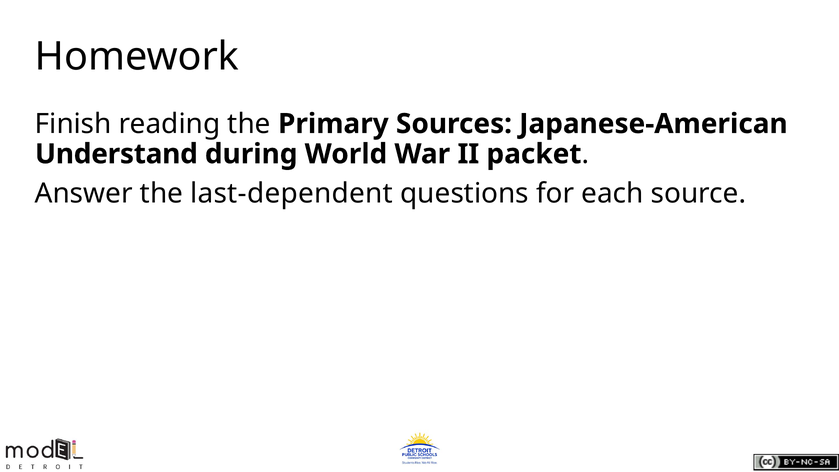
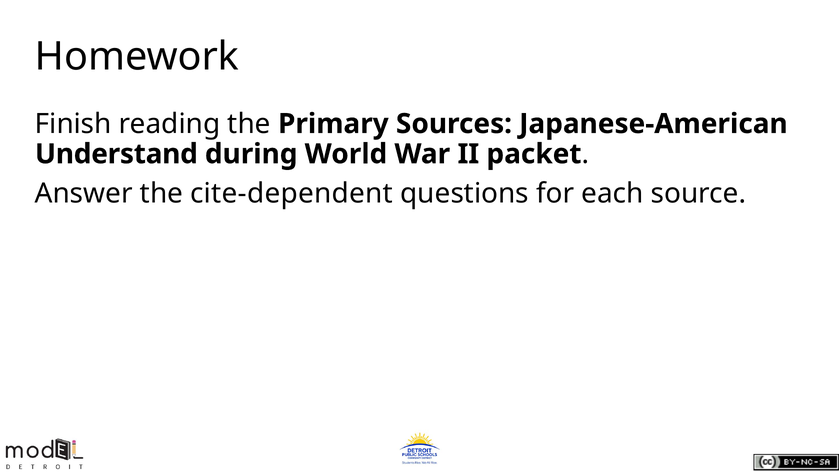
last-dependent: last-dependent -> cite-dependent (292, 194)
